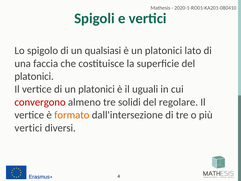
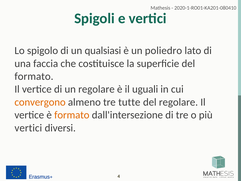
è un platonici: platonici -> poliedro (163, 51)
platonici: platonici -> formato (34, 76)
di un platonici: platonici -> regolare (96, 89)
convergono colour: red -> orange (40, 102)
solidi: solidi -> tutte (129, 102)
